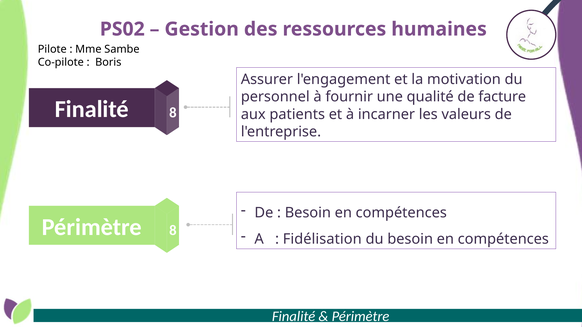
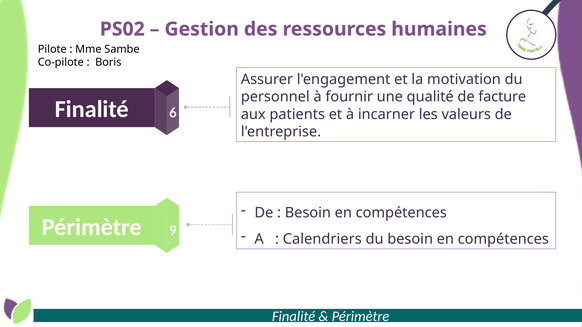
Finalité 8: 8 -> 6 (173, 113)
Périmètre 8: 8 -> 9 (173, 231)
Fidélisation: Fidélisation -> Calendriers (322, 239)
